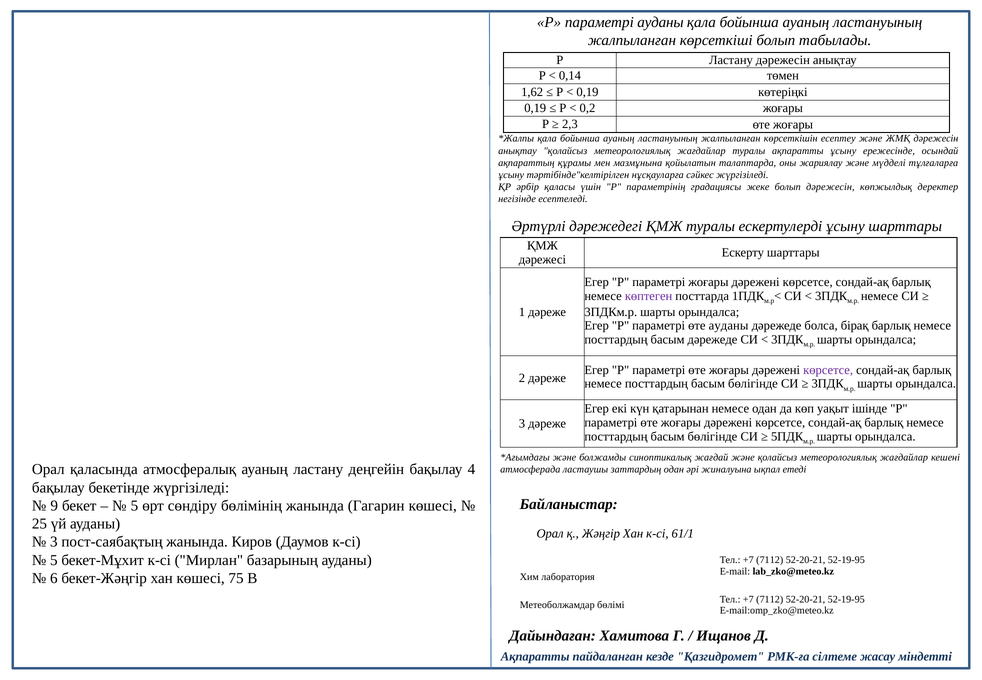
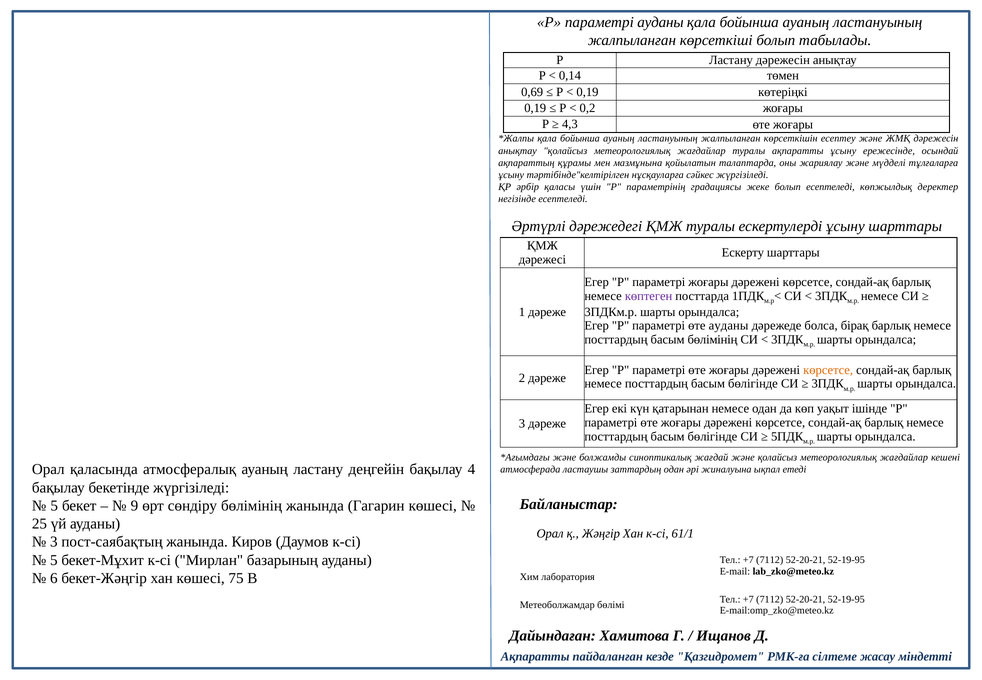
1,62: 1,62 -> 0,69 (532, 92)
2,3: 2,3 -> 4,3 (570, 124)
болып дәрежесін: дәрежесін -> есептеледі (830, 187)
басым дәрежеде: дәрежеде -> бөлімінің (712, 340)
көрсетсе colour: purple -> orange (828, 370)
9: 9 -> 5 (54, 506)
5: 5 -> 9 (134, 506)
